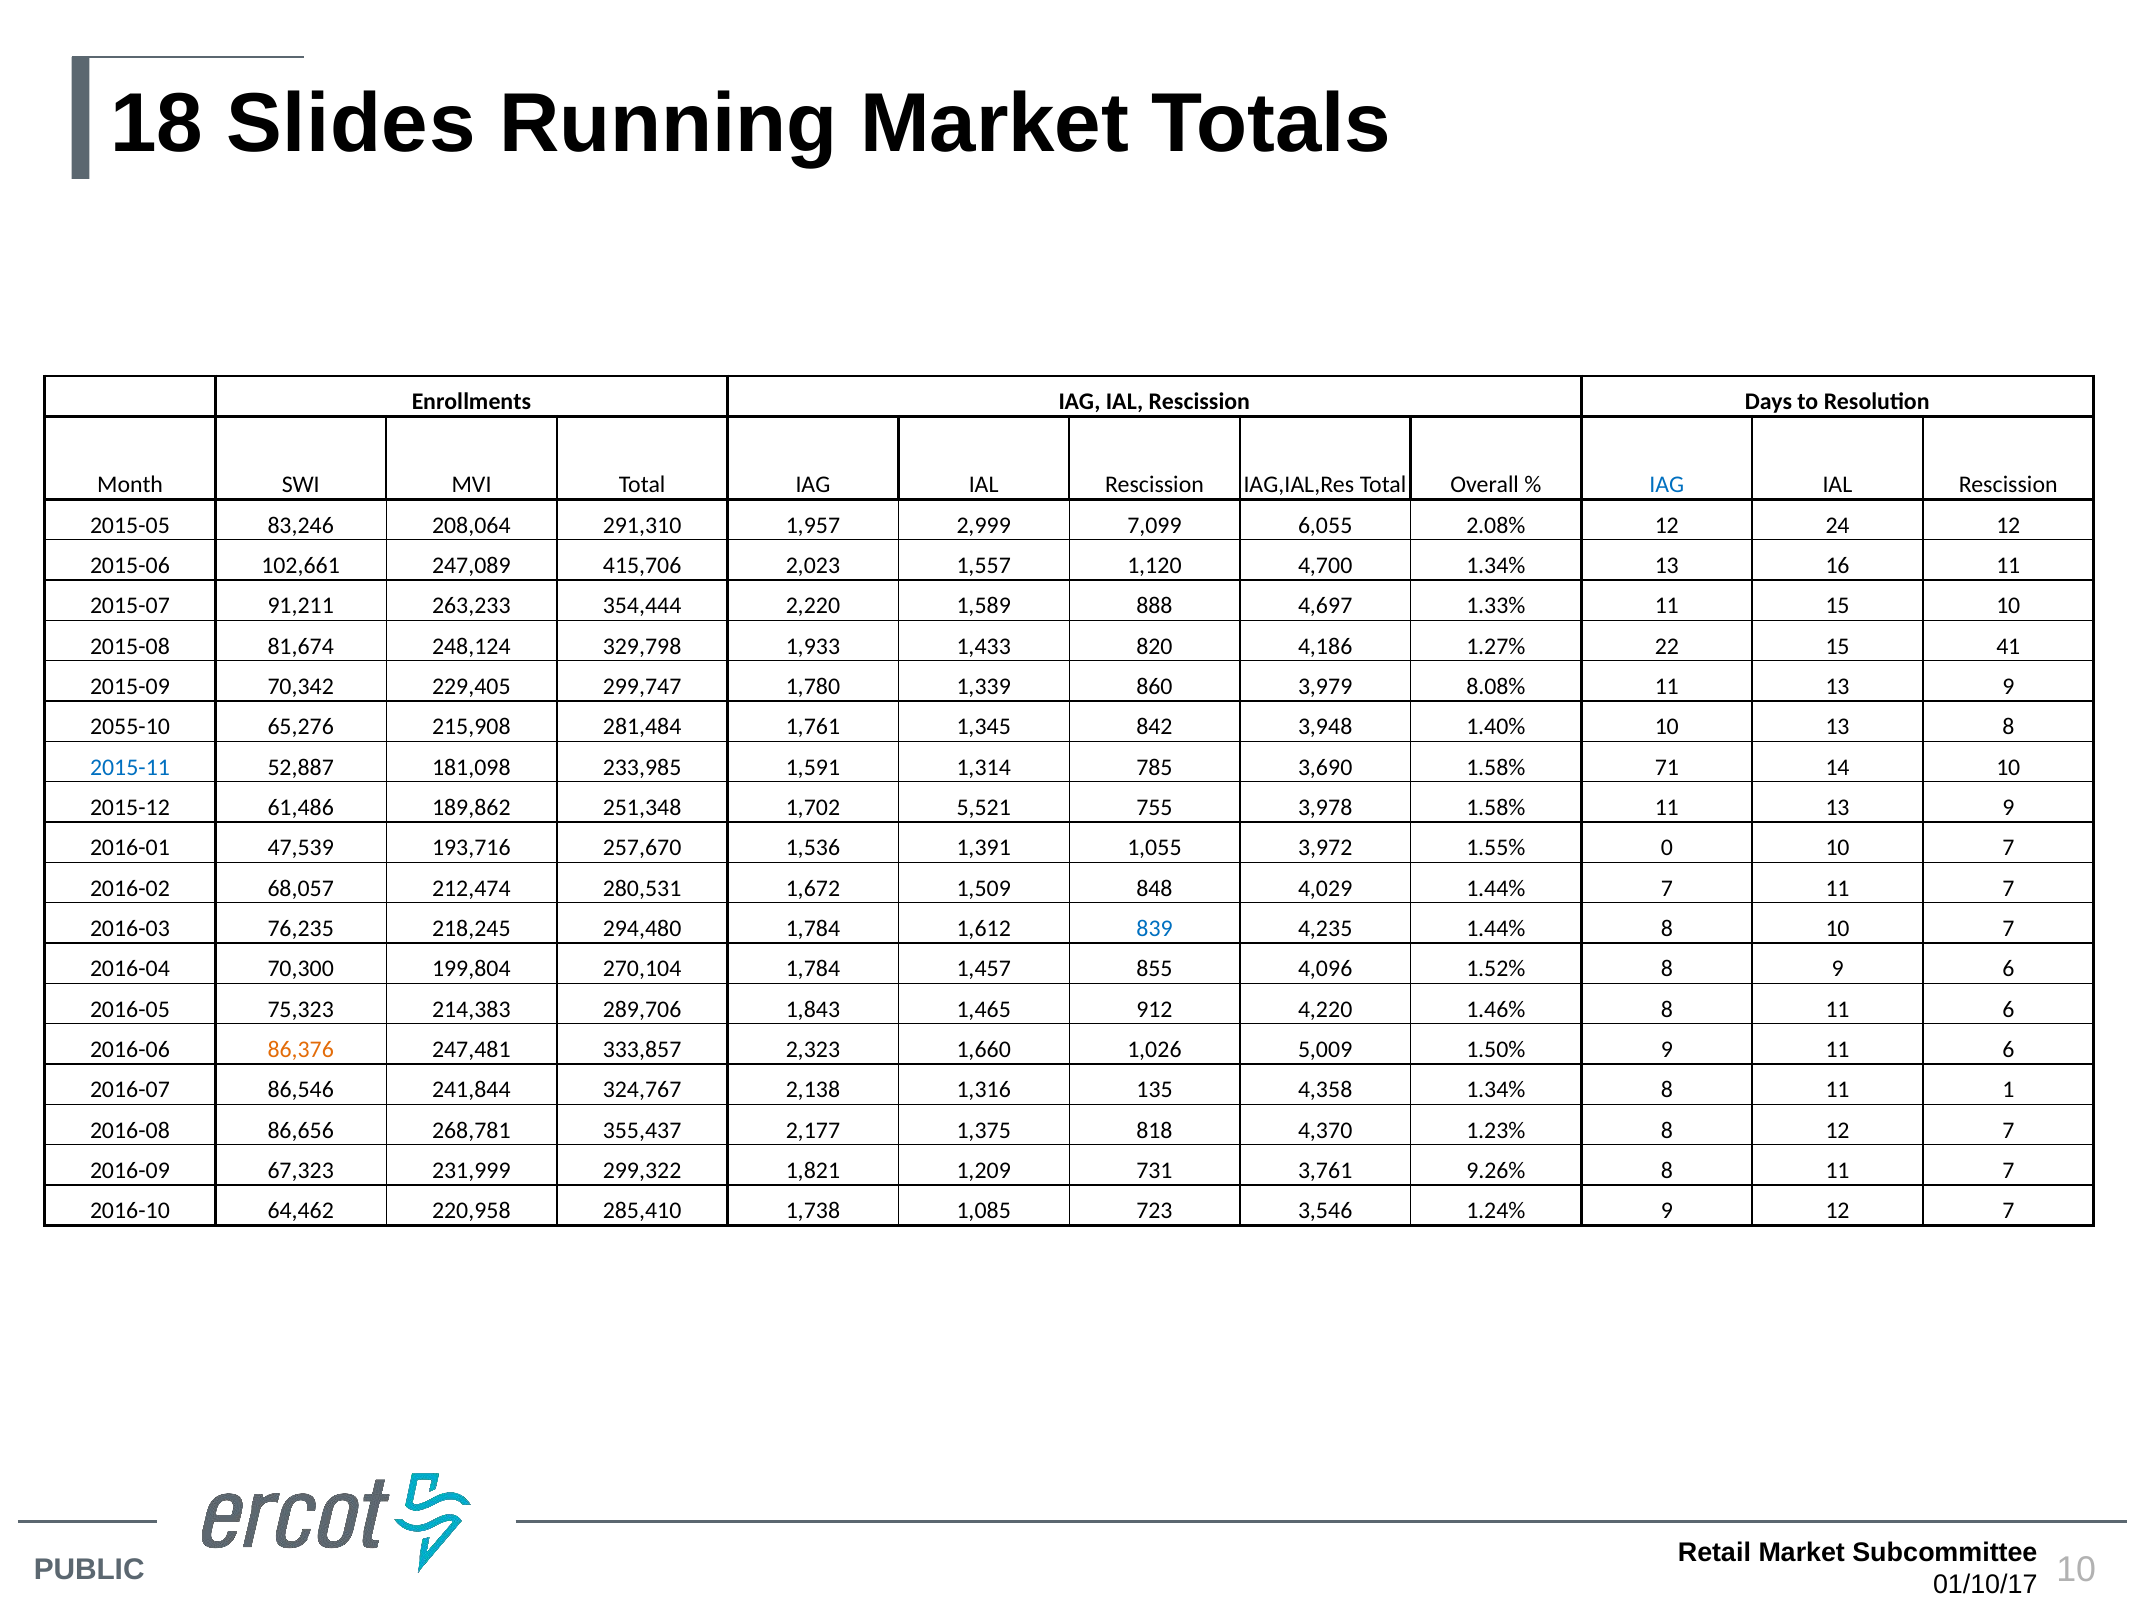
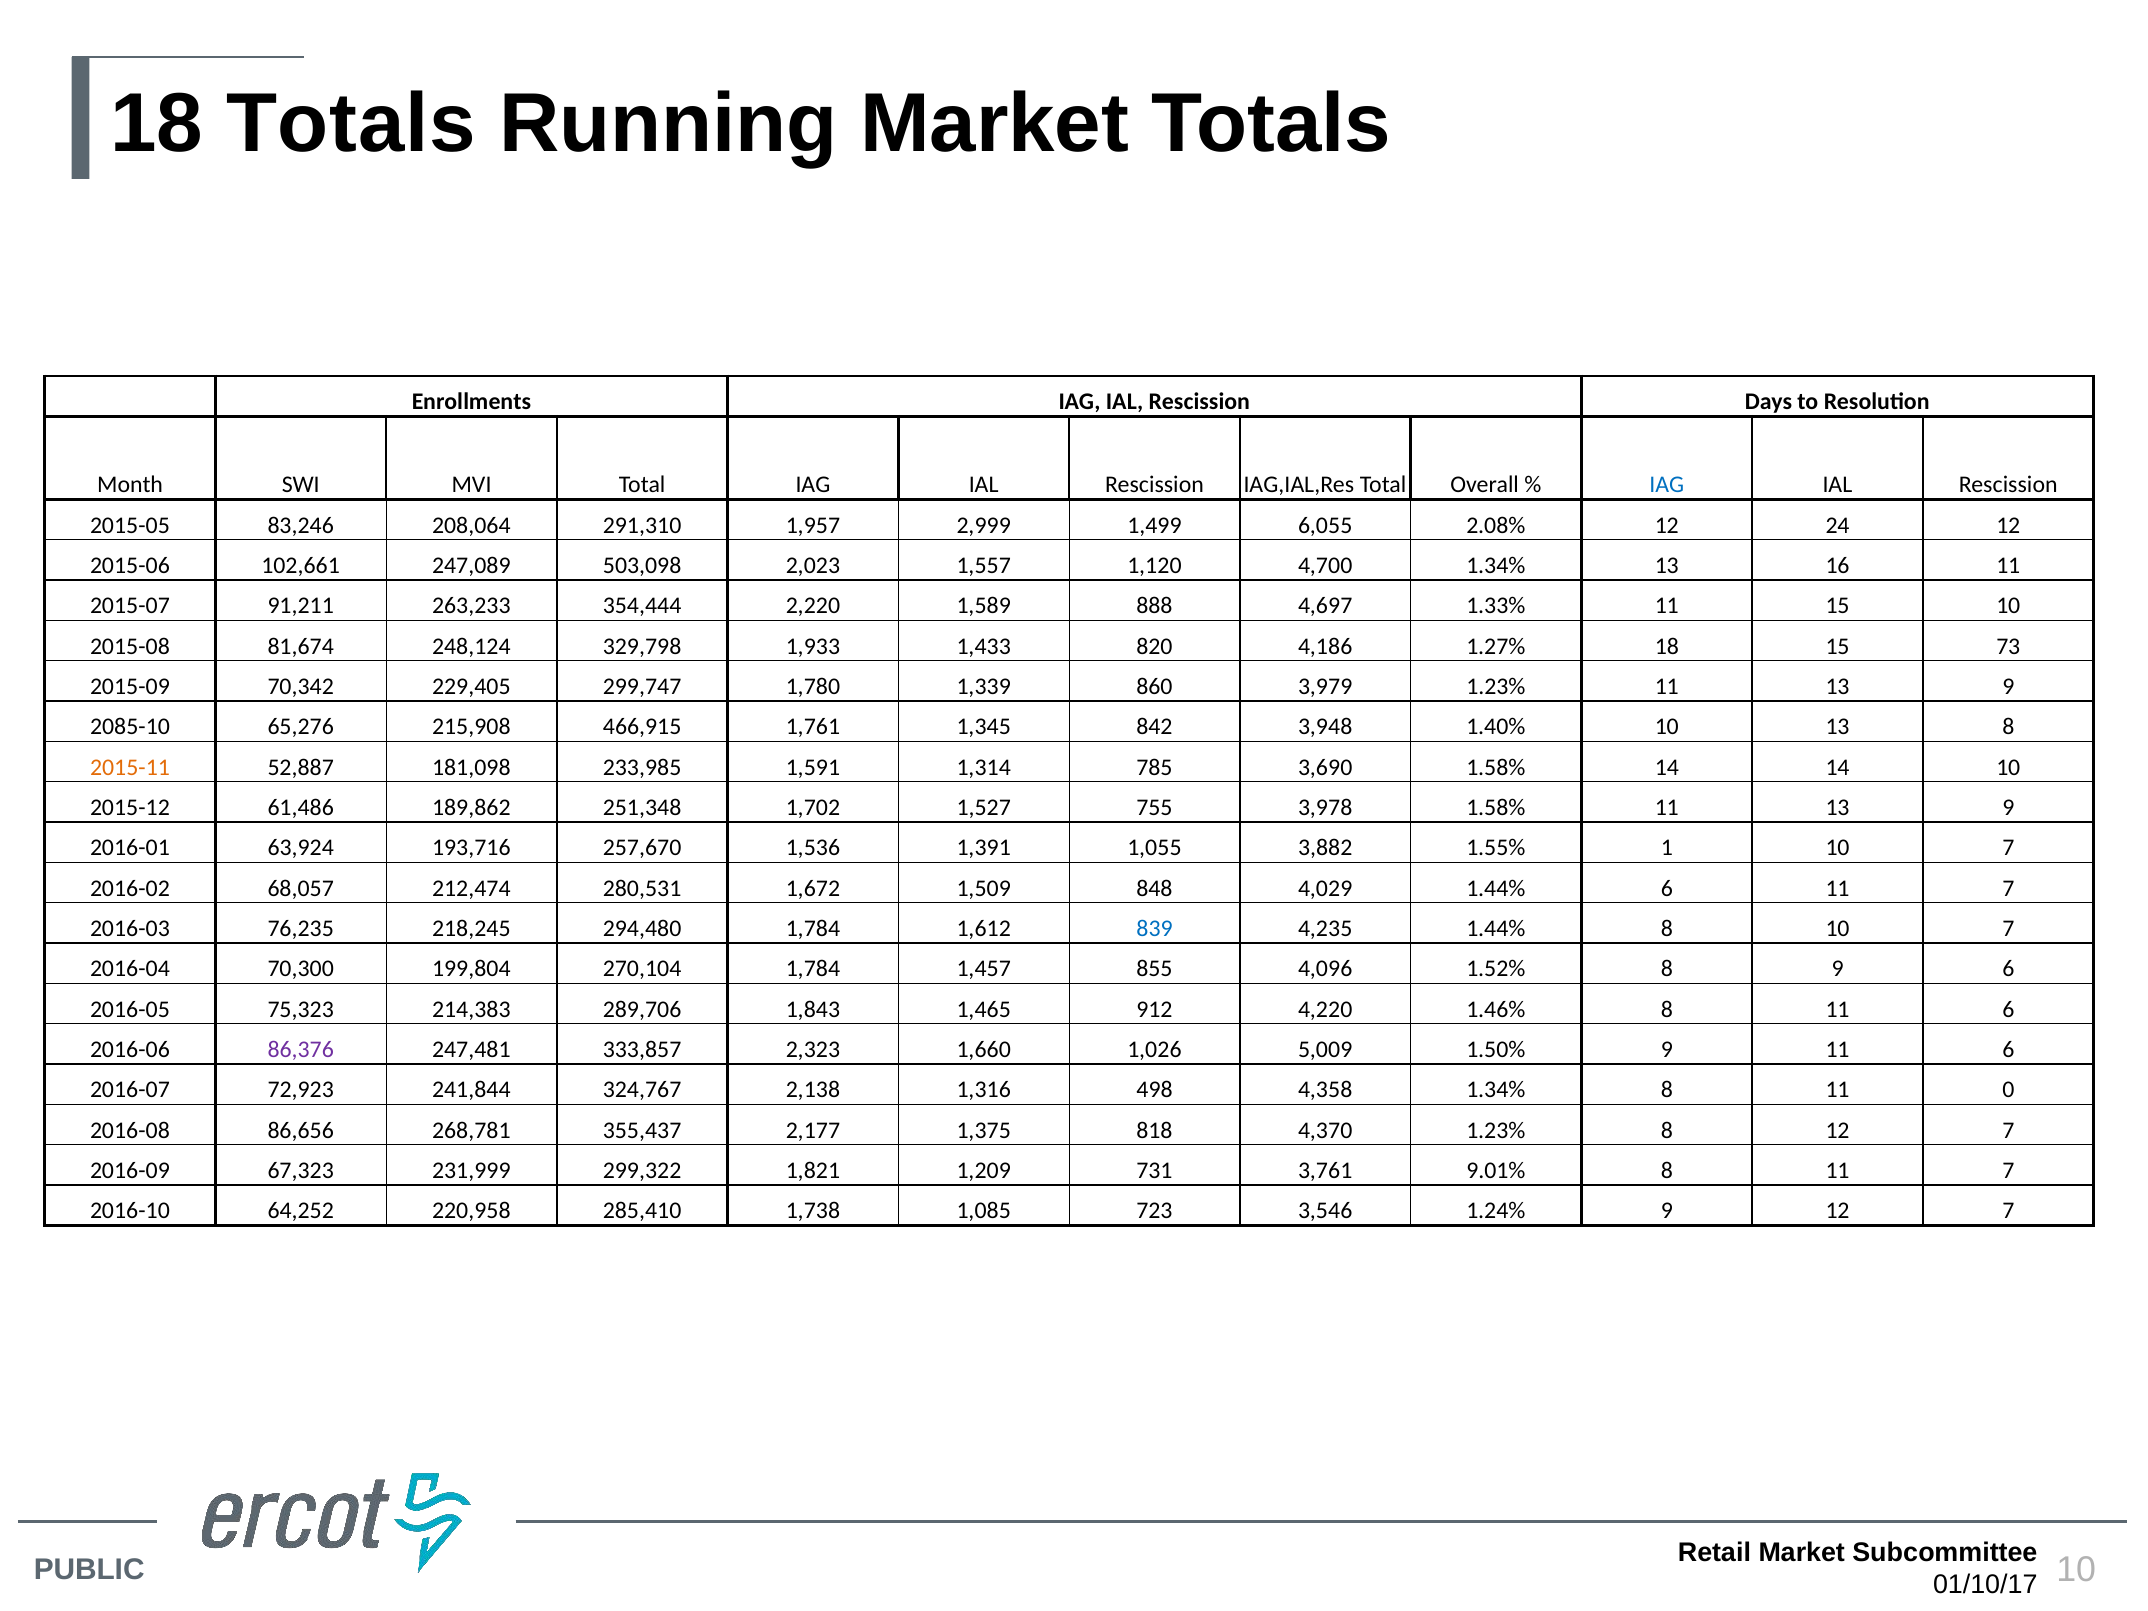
18 Slides: Slides -> Totals (351, 124)
7,099: 7,099 -> 1,499 (1154, 525)
415,706: 415,706 -> 503,098 (642, 566)
1.27% 22: 22 -> 18 (1667, 646)
41: 41 -> 73 (2008, 646)
3,979 8.08%: 8.08% -> 1.23% (1496, 687)
2055-10: 2055-10 -> 2085-10 (130, 727)
281,484: 281,484 -> 466,915 (642, 727)
2015-11 colour: blue -> orange (130, 767)
1.58% 71: 71 -> 14 (1667, 767)
5,521: 5,521 -> 1,527 (984, 808)
47,539: 47,539 -> 63,924 (301, 848)
3,972: 3,972 -> 3,882 (1325, 848)
0: 0 -> 1 (1667, 848)
1.44% 7: 7 -> 6 (1667, 888)
86,376 colour: orange -> purple (301, 1050)
86,546: 86,546 -> 72,923 (301, 1090)
135: 135 -> 498 (1155, 1090)
1: 1 -> 0 (2008, 1090)
9.26%: 9.26% -> 9.01% (1496, 1171)
64,462: 64,462 -> 64,252 (301, 1211)
